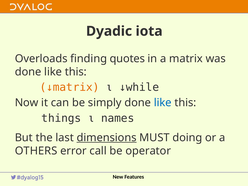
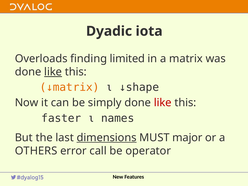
quotes: quotes -> limited (127, 59)
like underline: none -> present (53, 72)
↓while: ↓while -> ↓shape (139, 87)
like colour: blue -> red (163, 103)
things: things -> faster (61, 118)
doing: doing -> major (187, 138)
